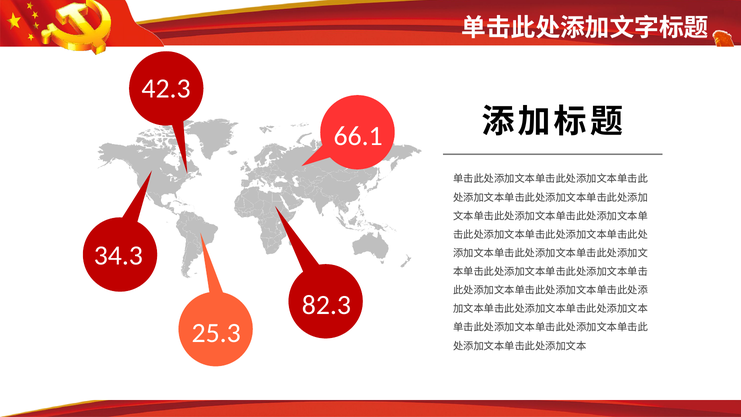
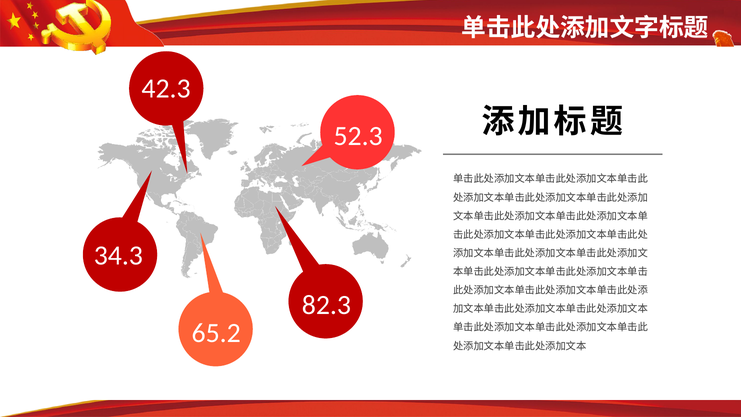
66.1: 66.1 -> 52.3 (358, 136)
25.3: 25.3 -> 65.2 (216, 333)
